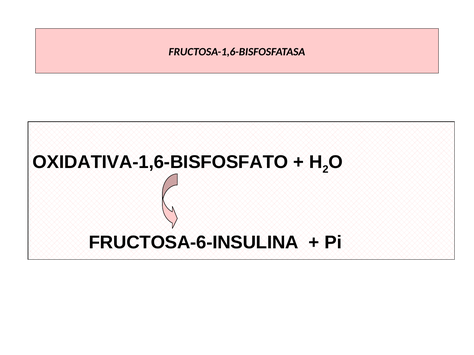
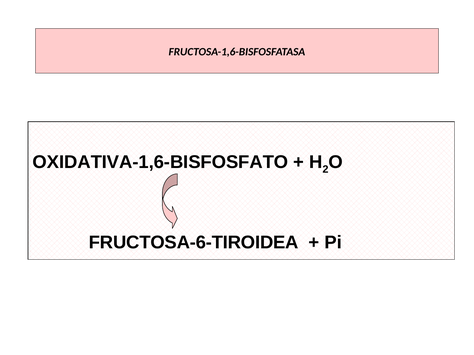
FRUCTOSA-6-INSULINA: FRUCTOSA-6-INSULINA -> FRUCTOSA-6-TIROIDEA (194, 243)
